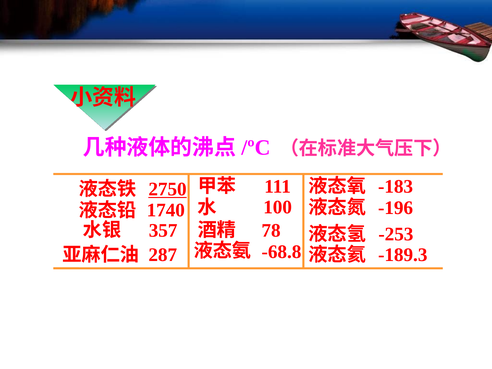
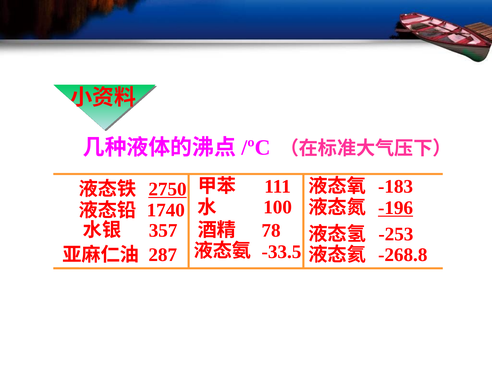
-196 underline: none -> present (396, 208)
-68.8: -68.8 -> -33.5 (281, 252)
-189.3: -189.3 -> -268.8 (403, 255)
